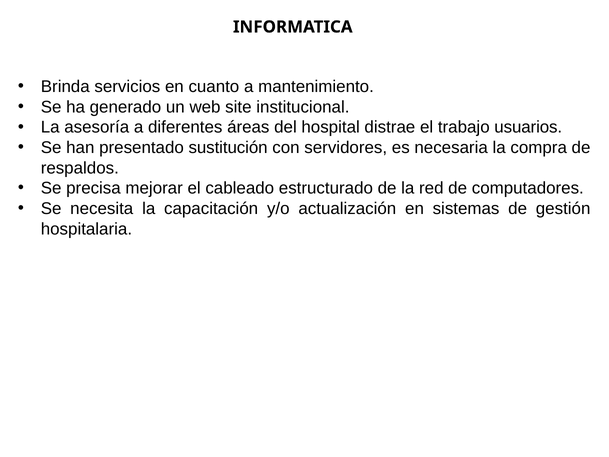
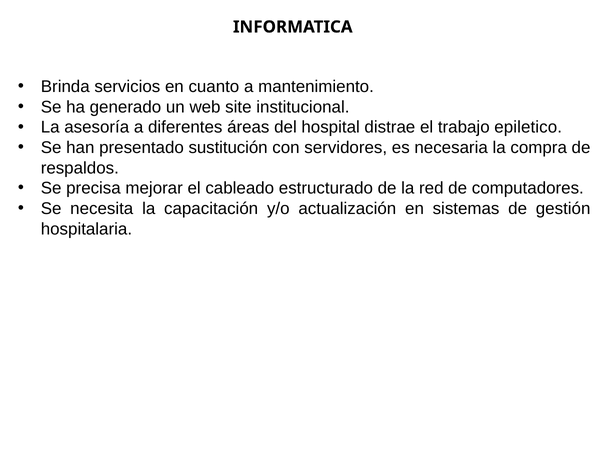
usuarios: usuarios -> epiletico (528, 127)
